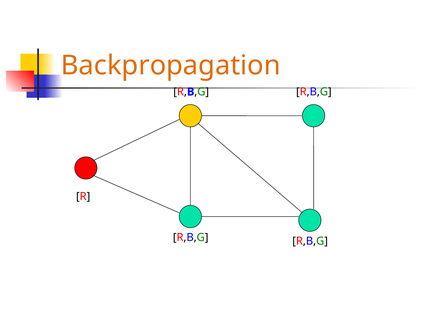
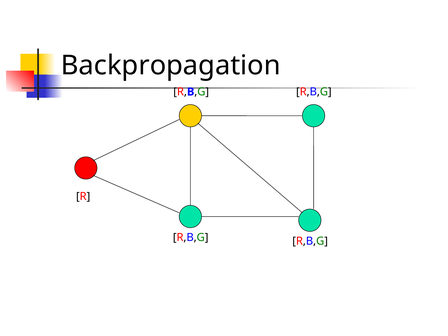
Backpropagation colour: orange -> black (171, 65)
